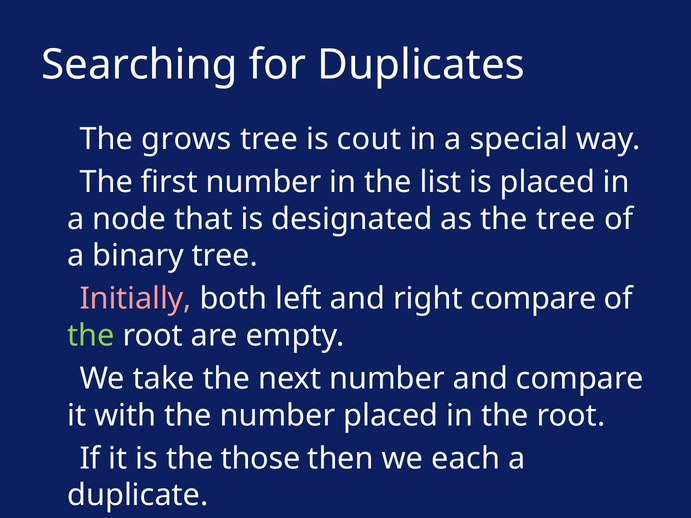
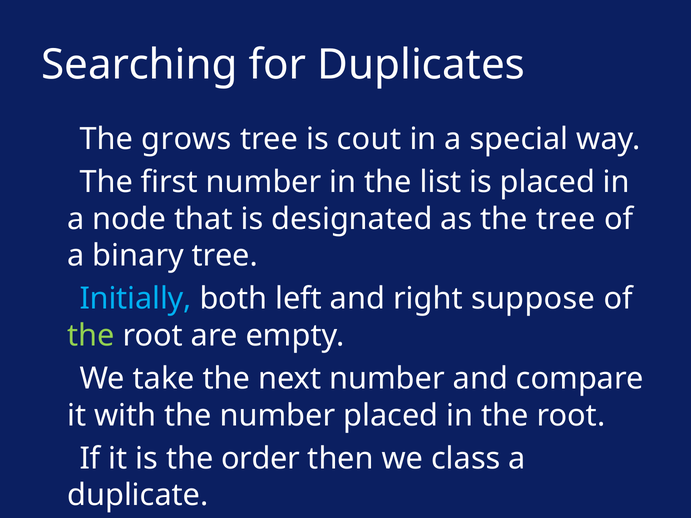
Initially colour: pink -> light blue (136, 299)
right compare: compare -> suppose (533, 299)
those: those -> order (261, 459)
each: each -> class (466, 459)
